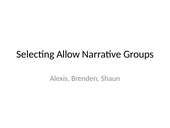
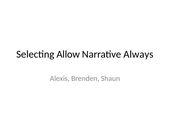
Groups: Groups -> Always (138, 54)
